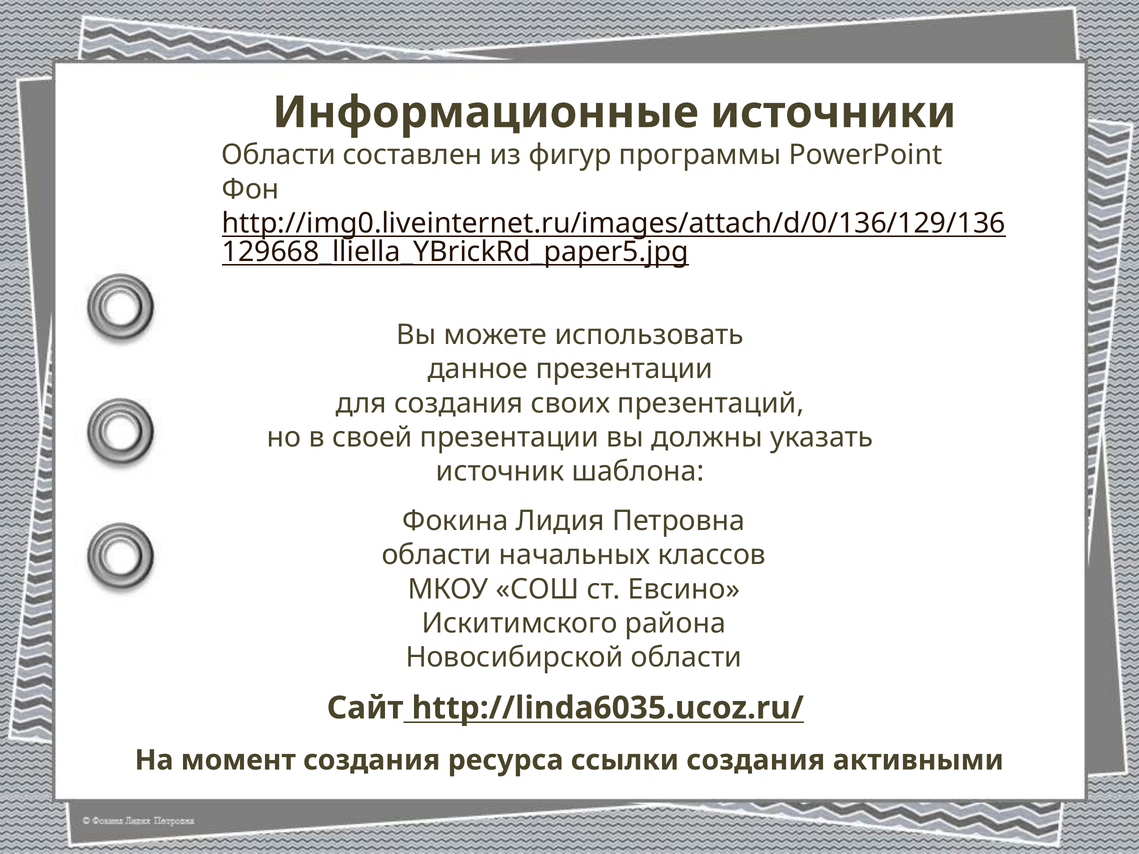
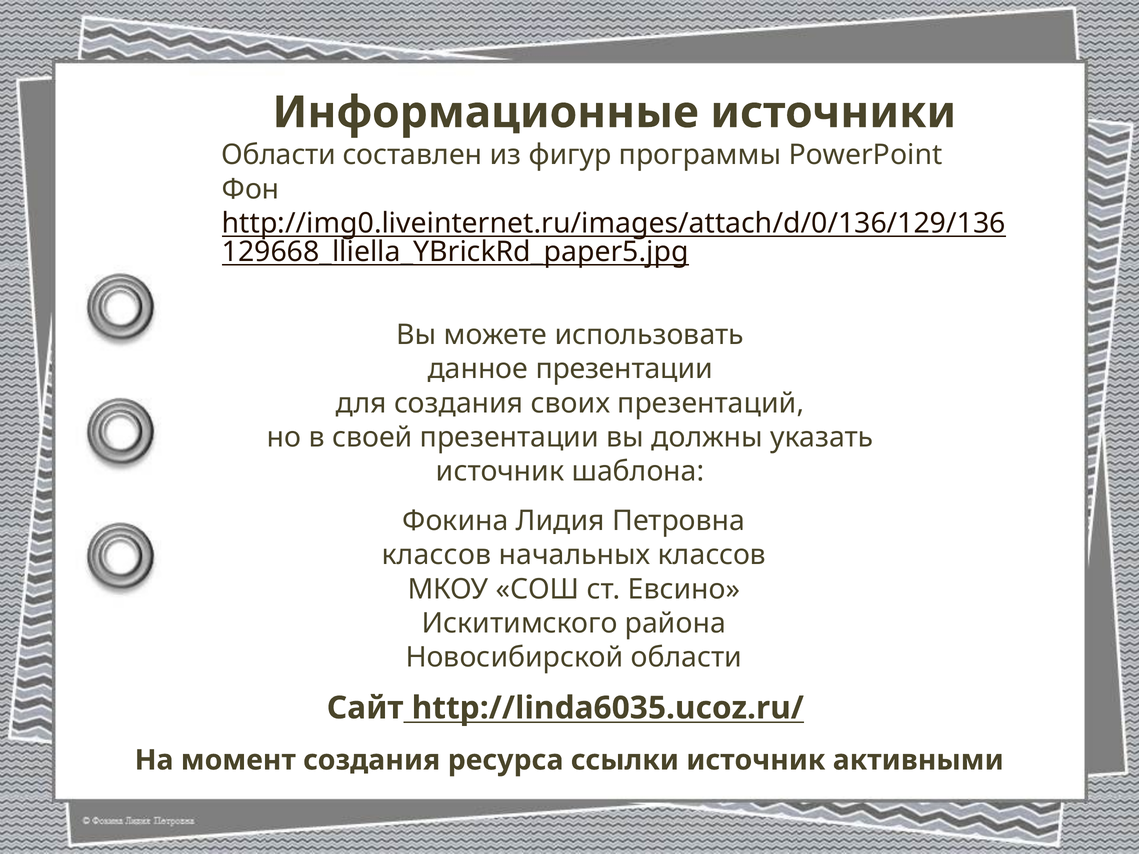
области: области -> классов (436, 555)
ссылки создания: создания -> источник (756, 760)
